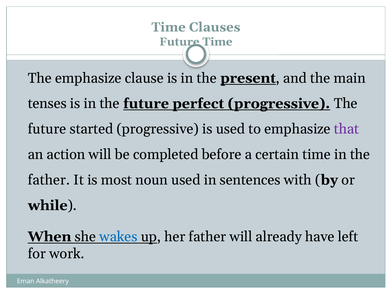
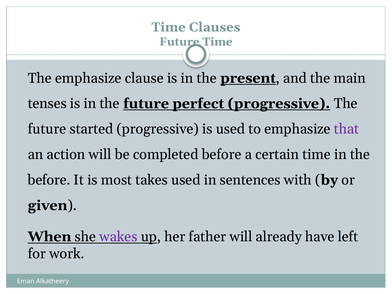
father: father -> before (49, 180)
noun: noun -> takes (152, 180)
while: while -> given (48, 205)
wakes colour: blue -> purple (118, 237)
